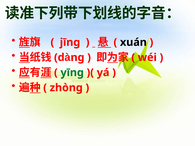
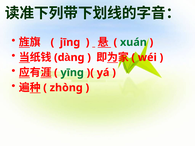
xuán colour: black -> green (133, 42)
